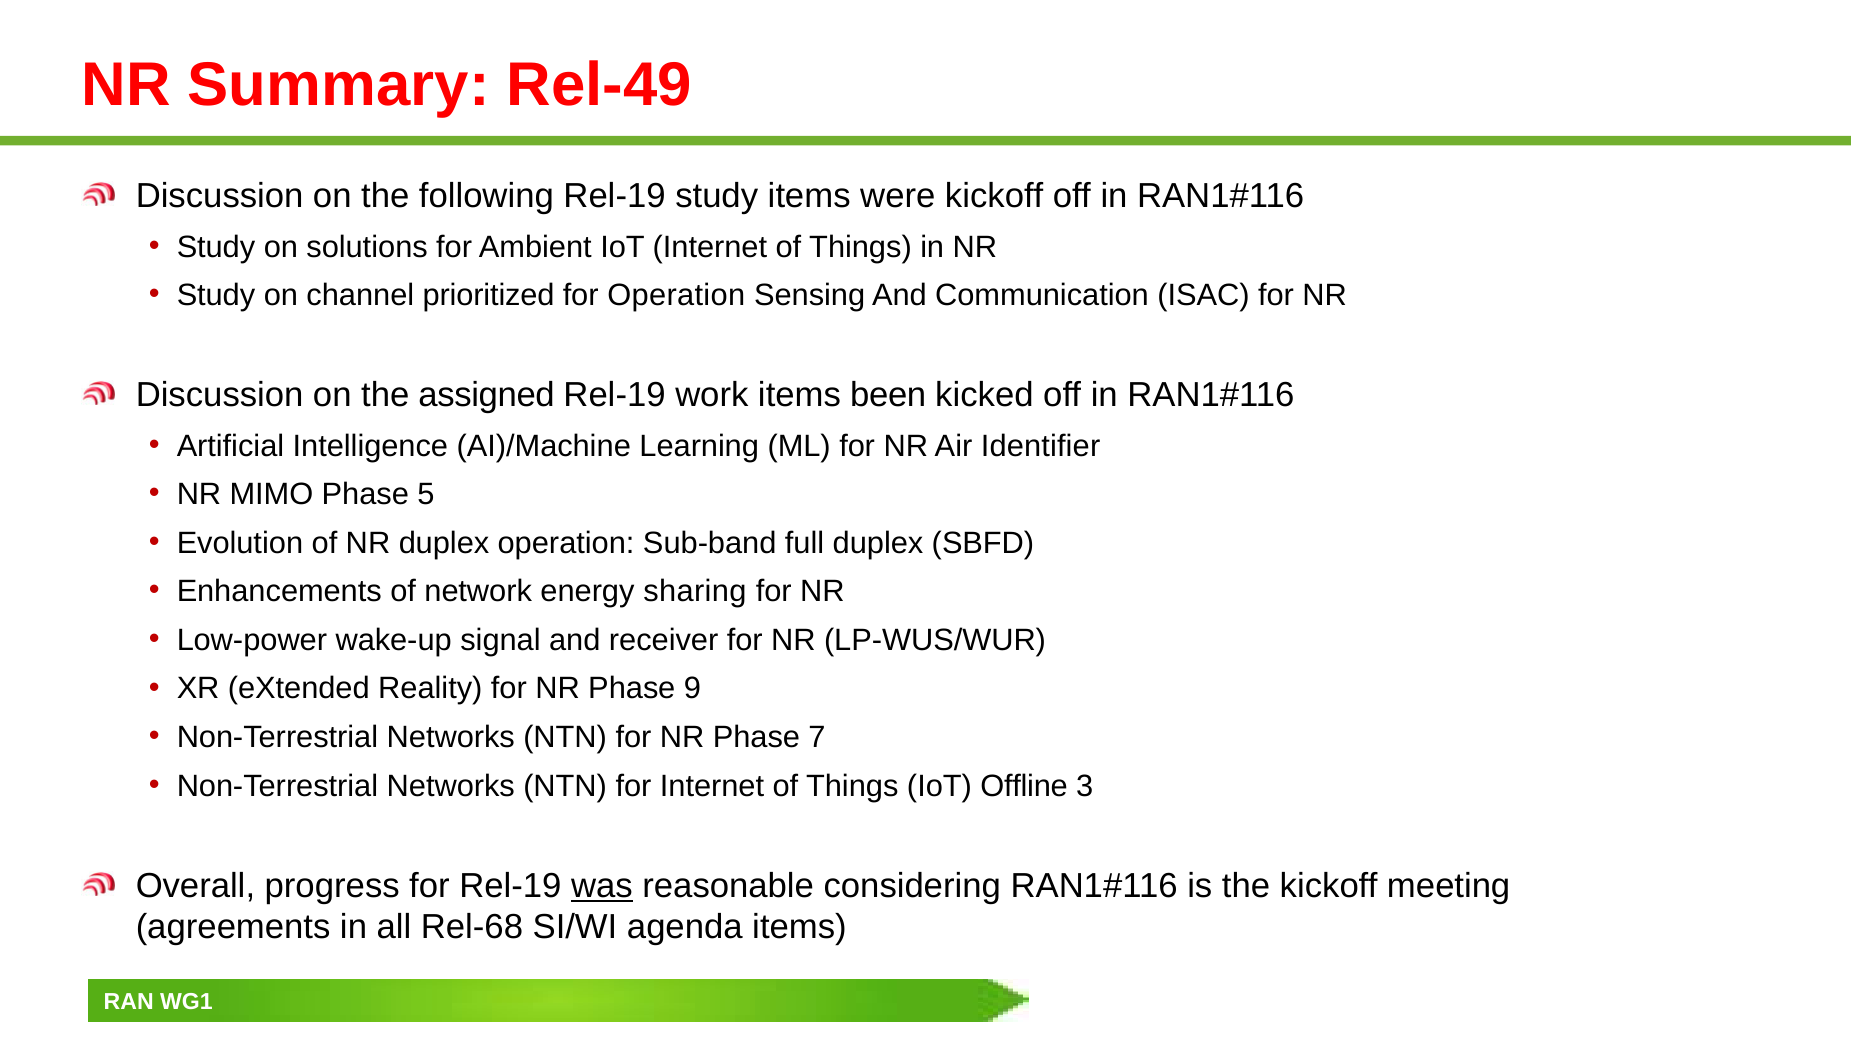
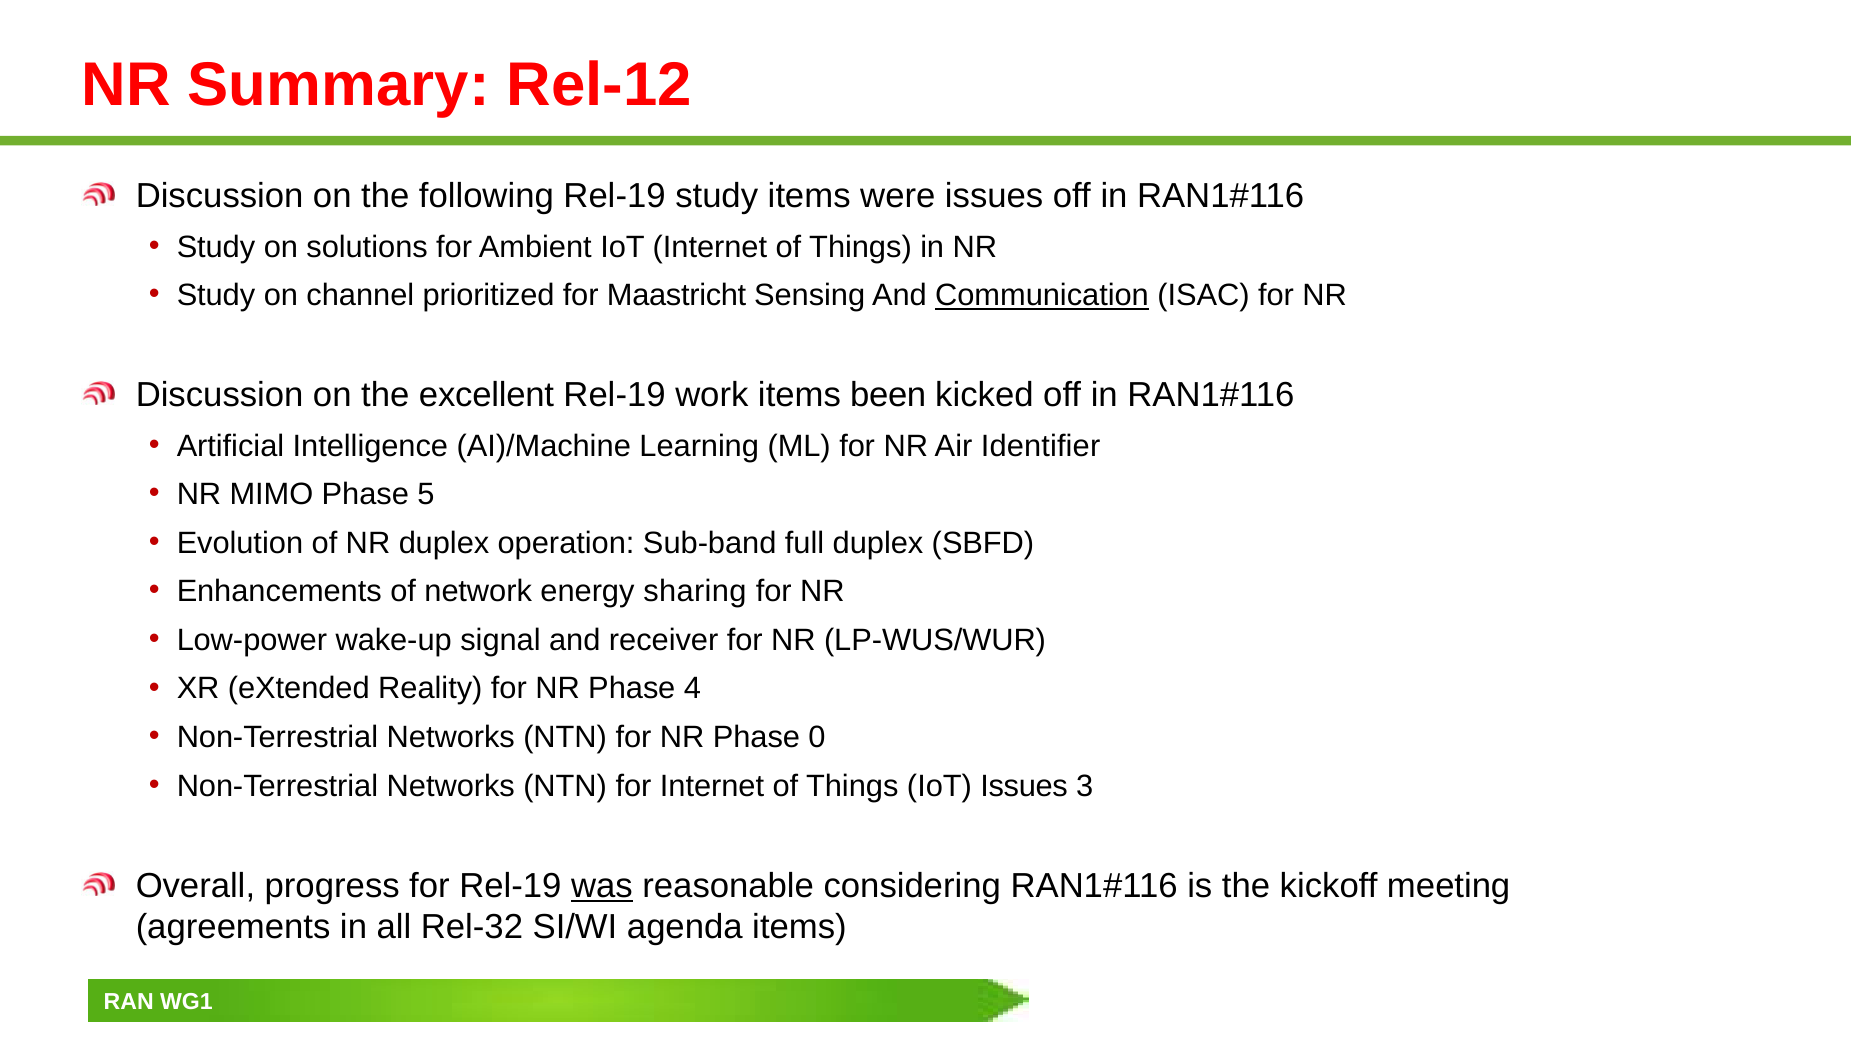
Rel-49: Rel-49 -> Rel-12 (599, 85)
were kickoff: kickoff -> issues (994, 196)
for Operation: Operation -> Maastricht (677, 296)
Communication underline: none -> present (1042, 296)
assigned: assigned -> excellent (486, 395)
9: 9 -> 4 (692, 689)
7: 7 -> 0 (817, 737)
IoT Offline: Offline -> Issues (1024, 786)
Rel-68: Rel-68 -> Rel-32 (472, 927)
